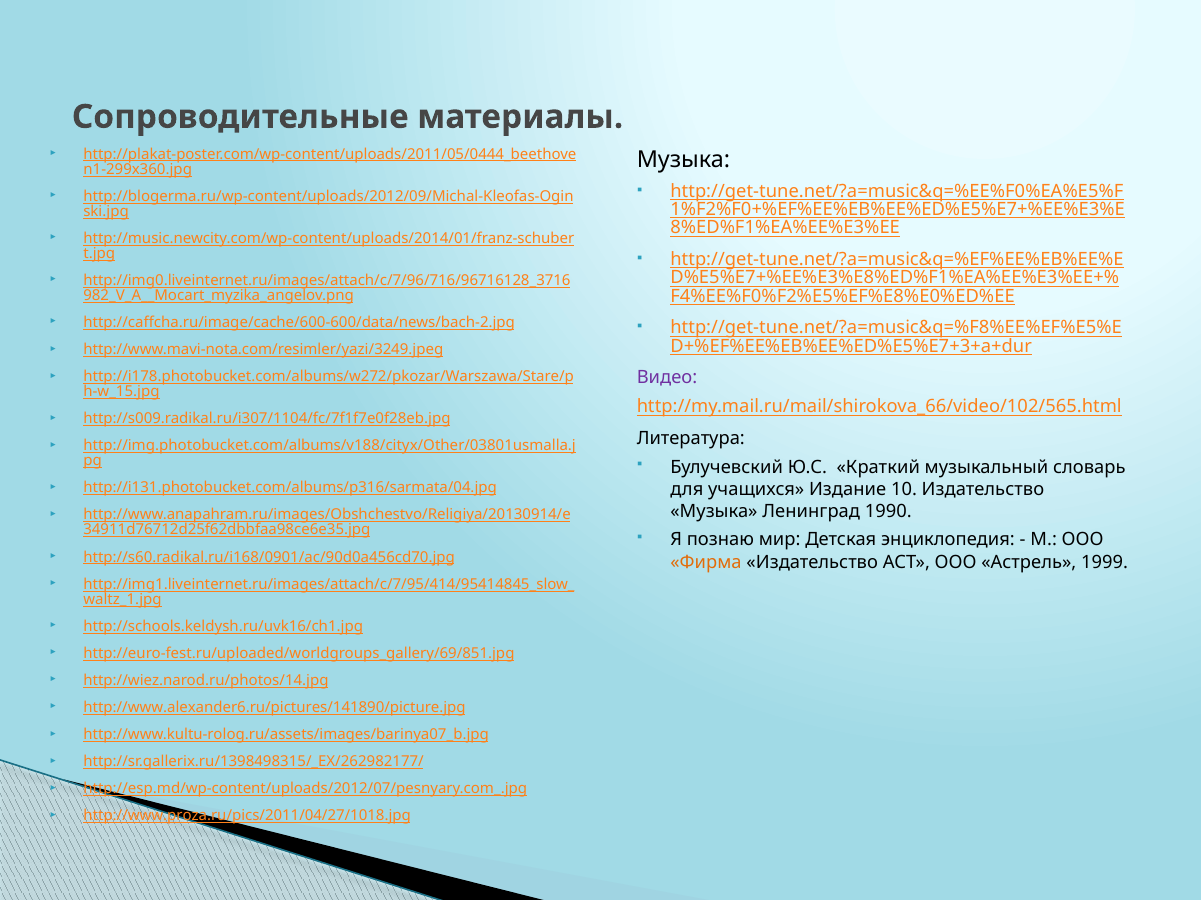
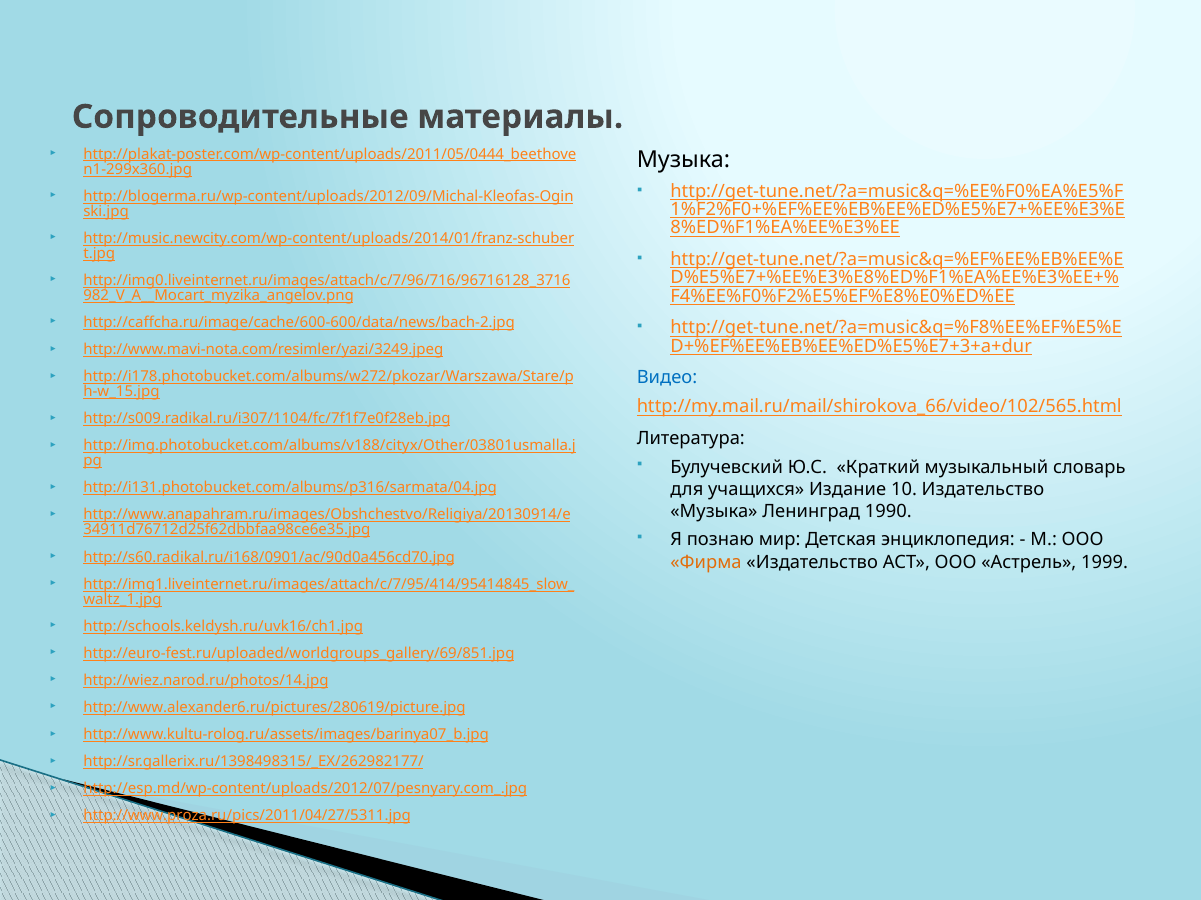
Видео colour: purple -> blue (667, 378)
http://www.alexander6.ru/pictures/141890/picture.jpg: http://www.alexander6.ru/pictures/141890/picture.jpg -> http://www.alexander6.ru/pictures/280619/picture.jpg (275, 708)
http://www.proza.ru/pics/2011/04/27/1018.jpg: http://www.proza.ru/pics/2011/04/27/1018.jpg -> http://www.proza.ru/pics/2011/04/27/5311.jpg (247, 816)
